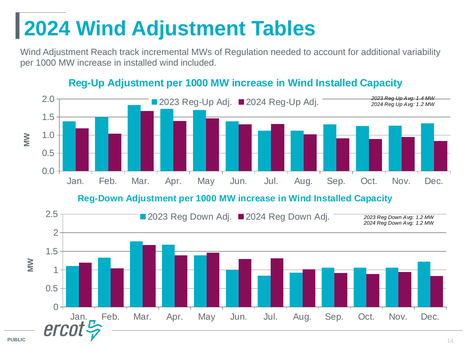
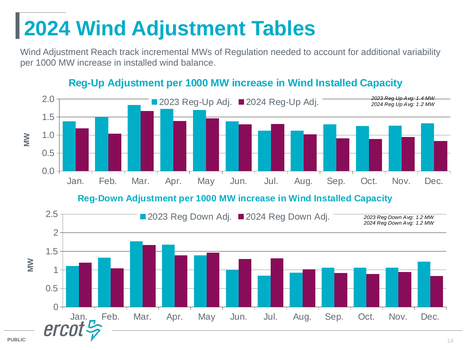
included: included -> balance (198, 63)
